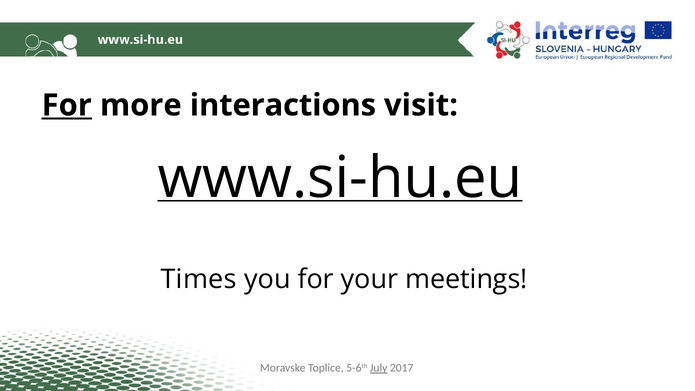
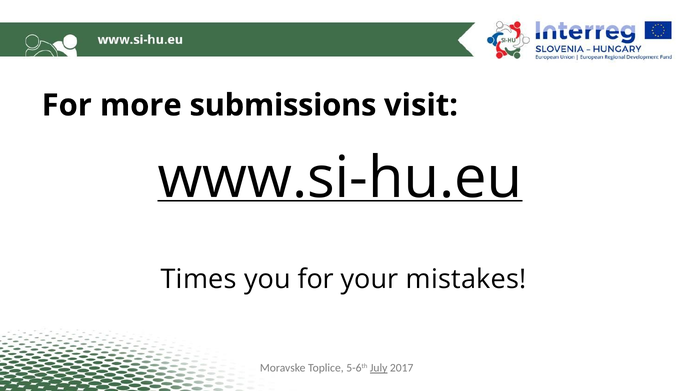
For underline: present -> none (67, 105)
interactions: interactions -> submissions (283, 105)
meetings: meetings -> mistakes (466, 279)
